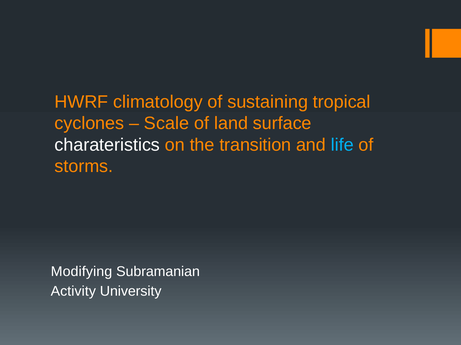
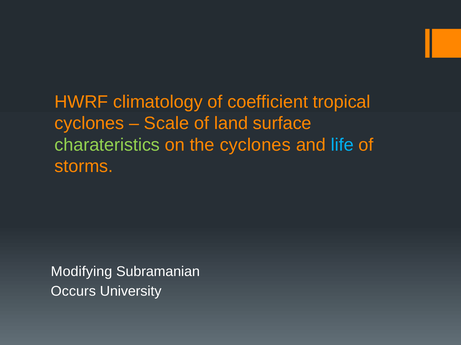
sustaining: sustaining -> coefficient (268, 102)
charateristics colour: white -> light green (107, 145)
the transition: transition -> cyclones (255, 145)
Activity: Activity -> Occurs (73, 292)
